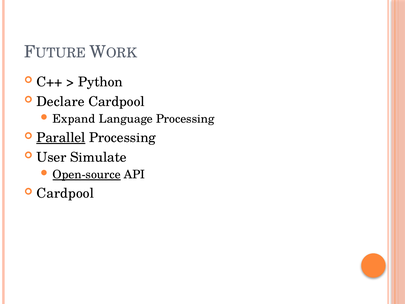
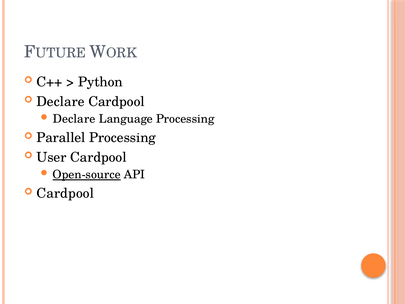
Expand: Expand -> Declare (74, 119)
Parallel underline: present -> none (61, 138)
User Simulate: Simulate -> Cardpool (98, 157)
